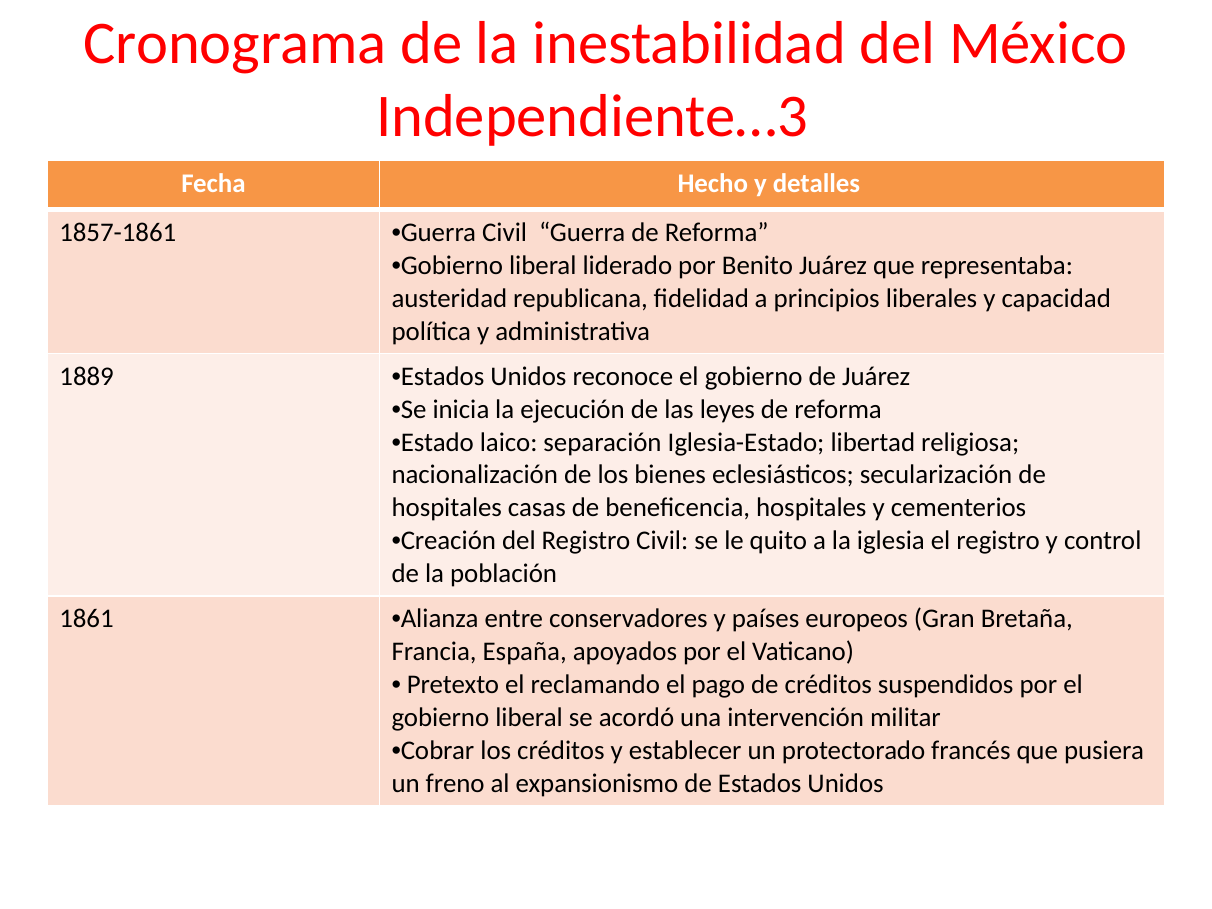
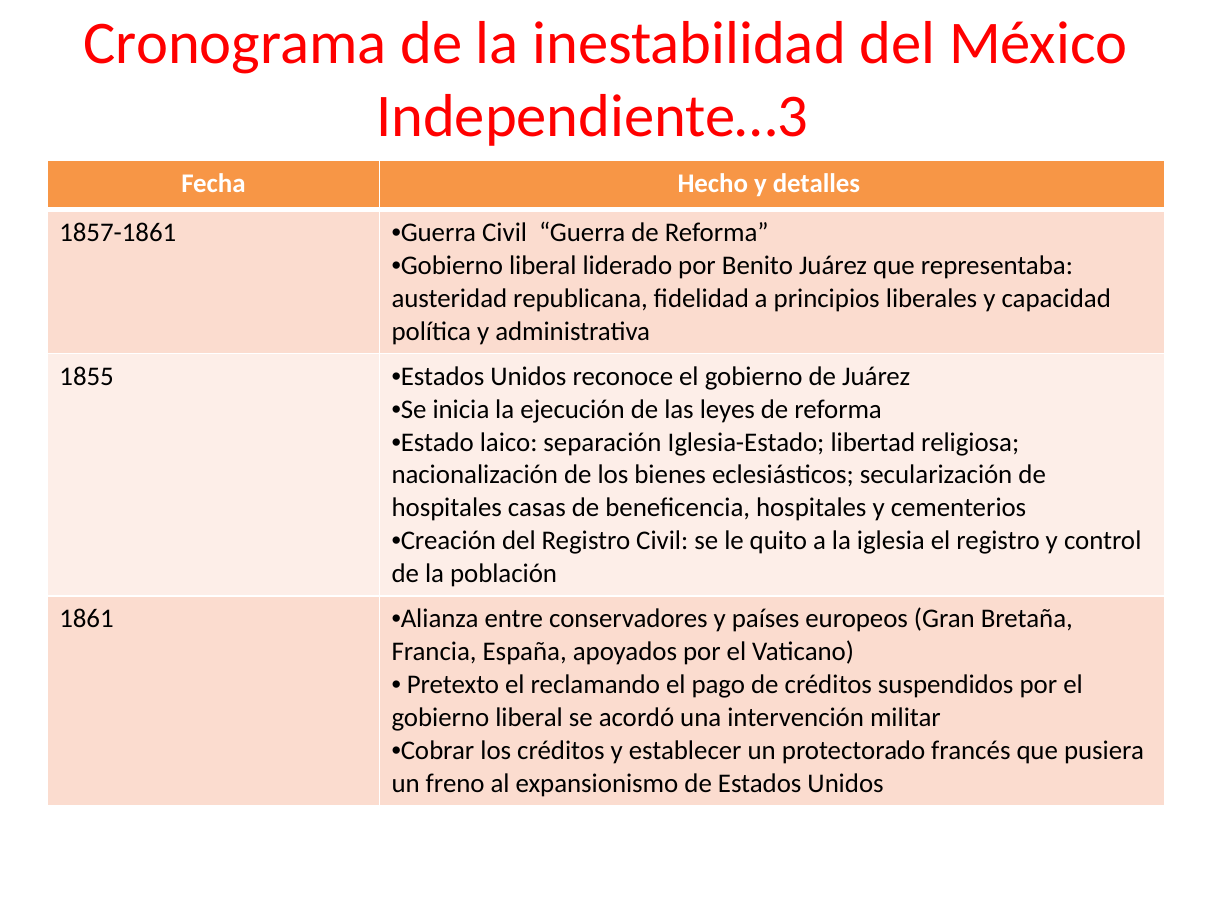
1889: 1889 -> 1855 (87, 376)
